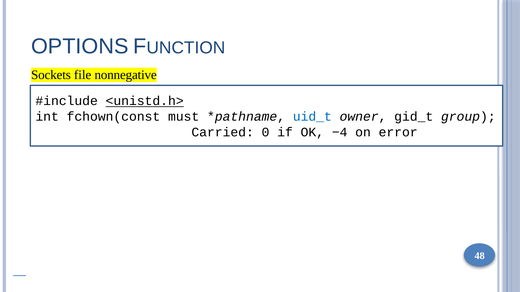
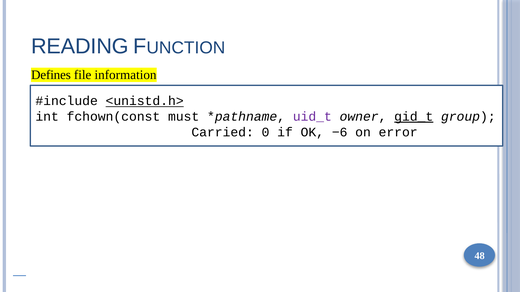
OPTIONS: OPTIONS -> READING (80, 46)
Sockets: Sockets -> Defines (51, 75)
nonnegative: nonnegative -> information (126, 75)
uid_t colour: blue -> purple (312, 117)
gid_t underline: none -> present (414, 117)
−4: −4 -> −6 (340, 132)
